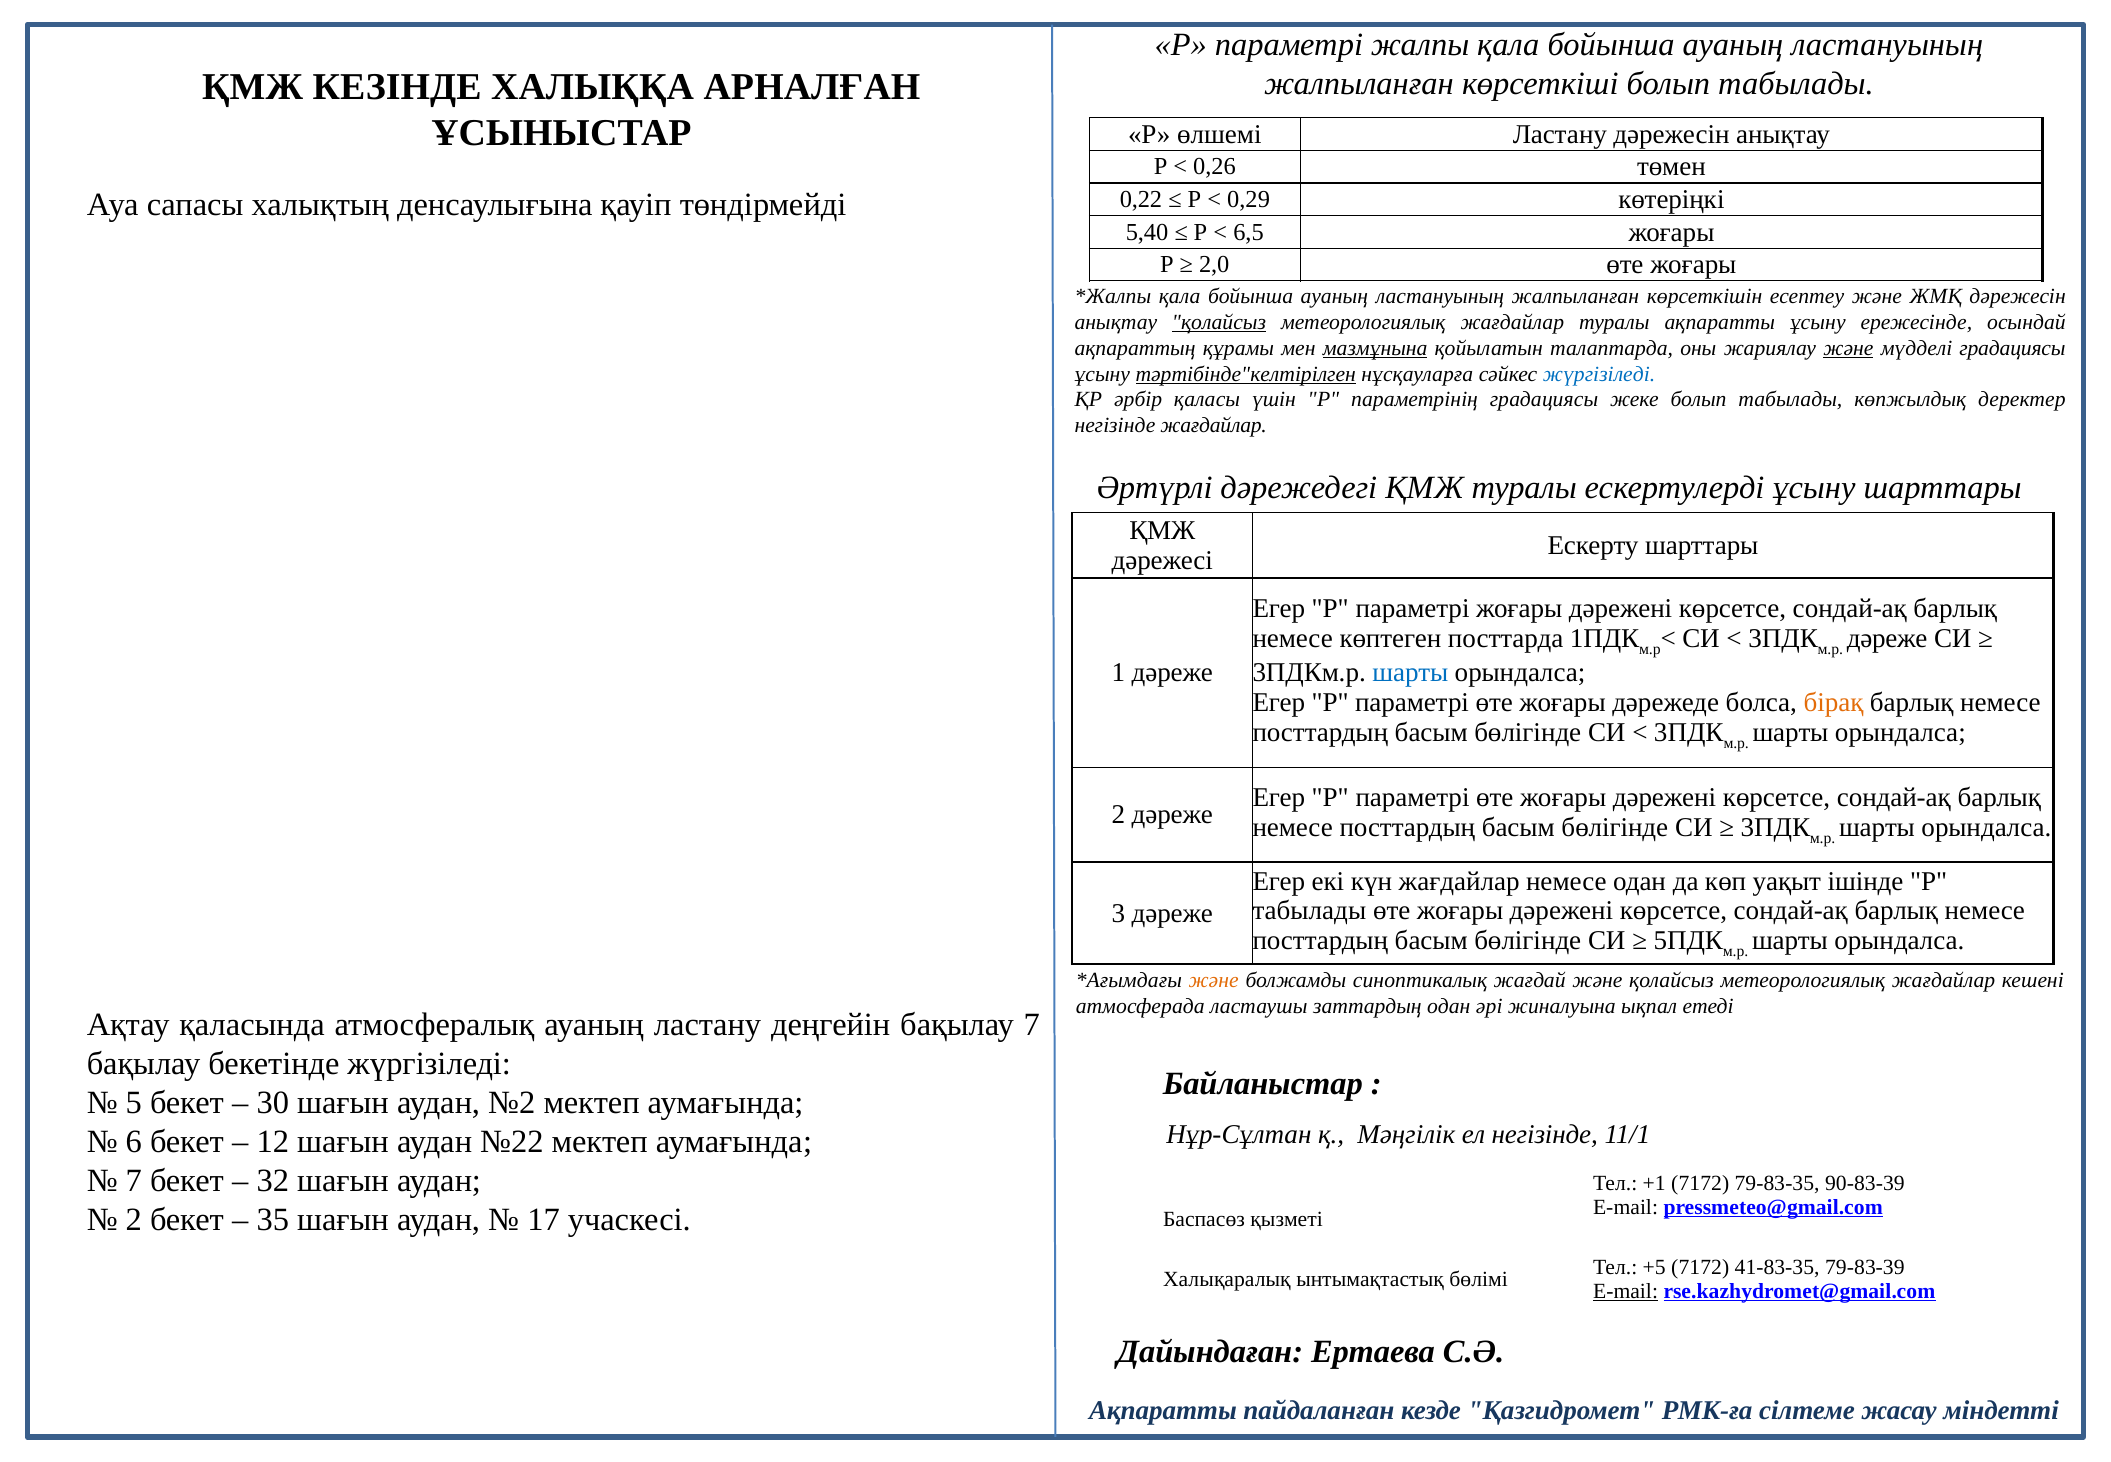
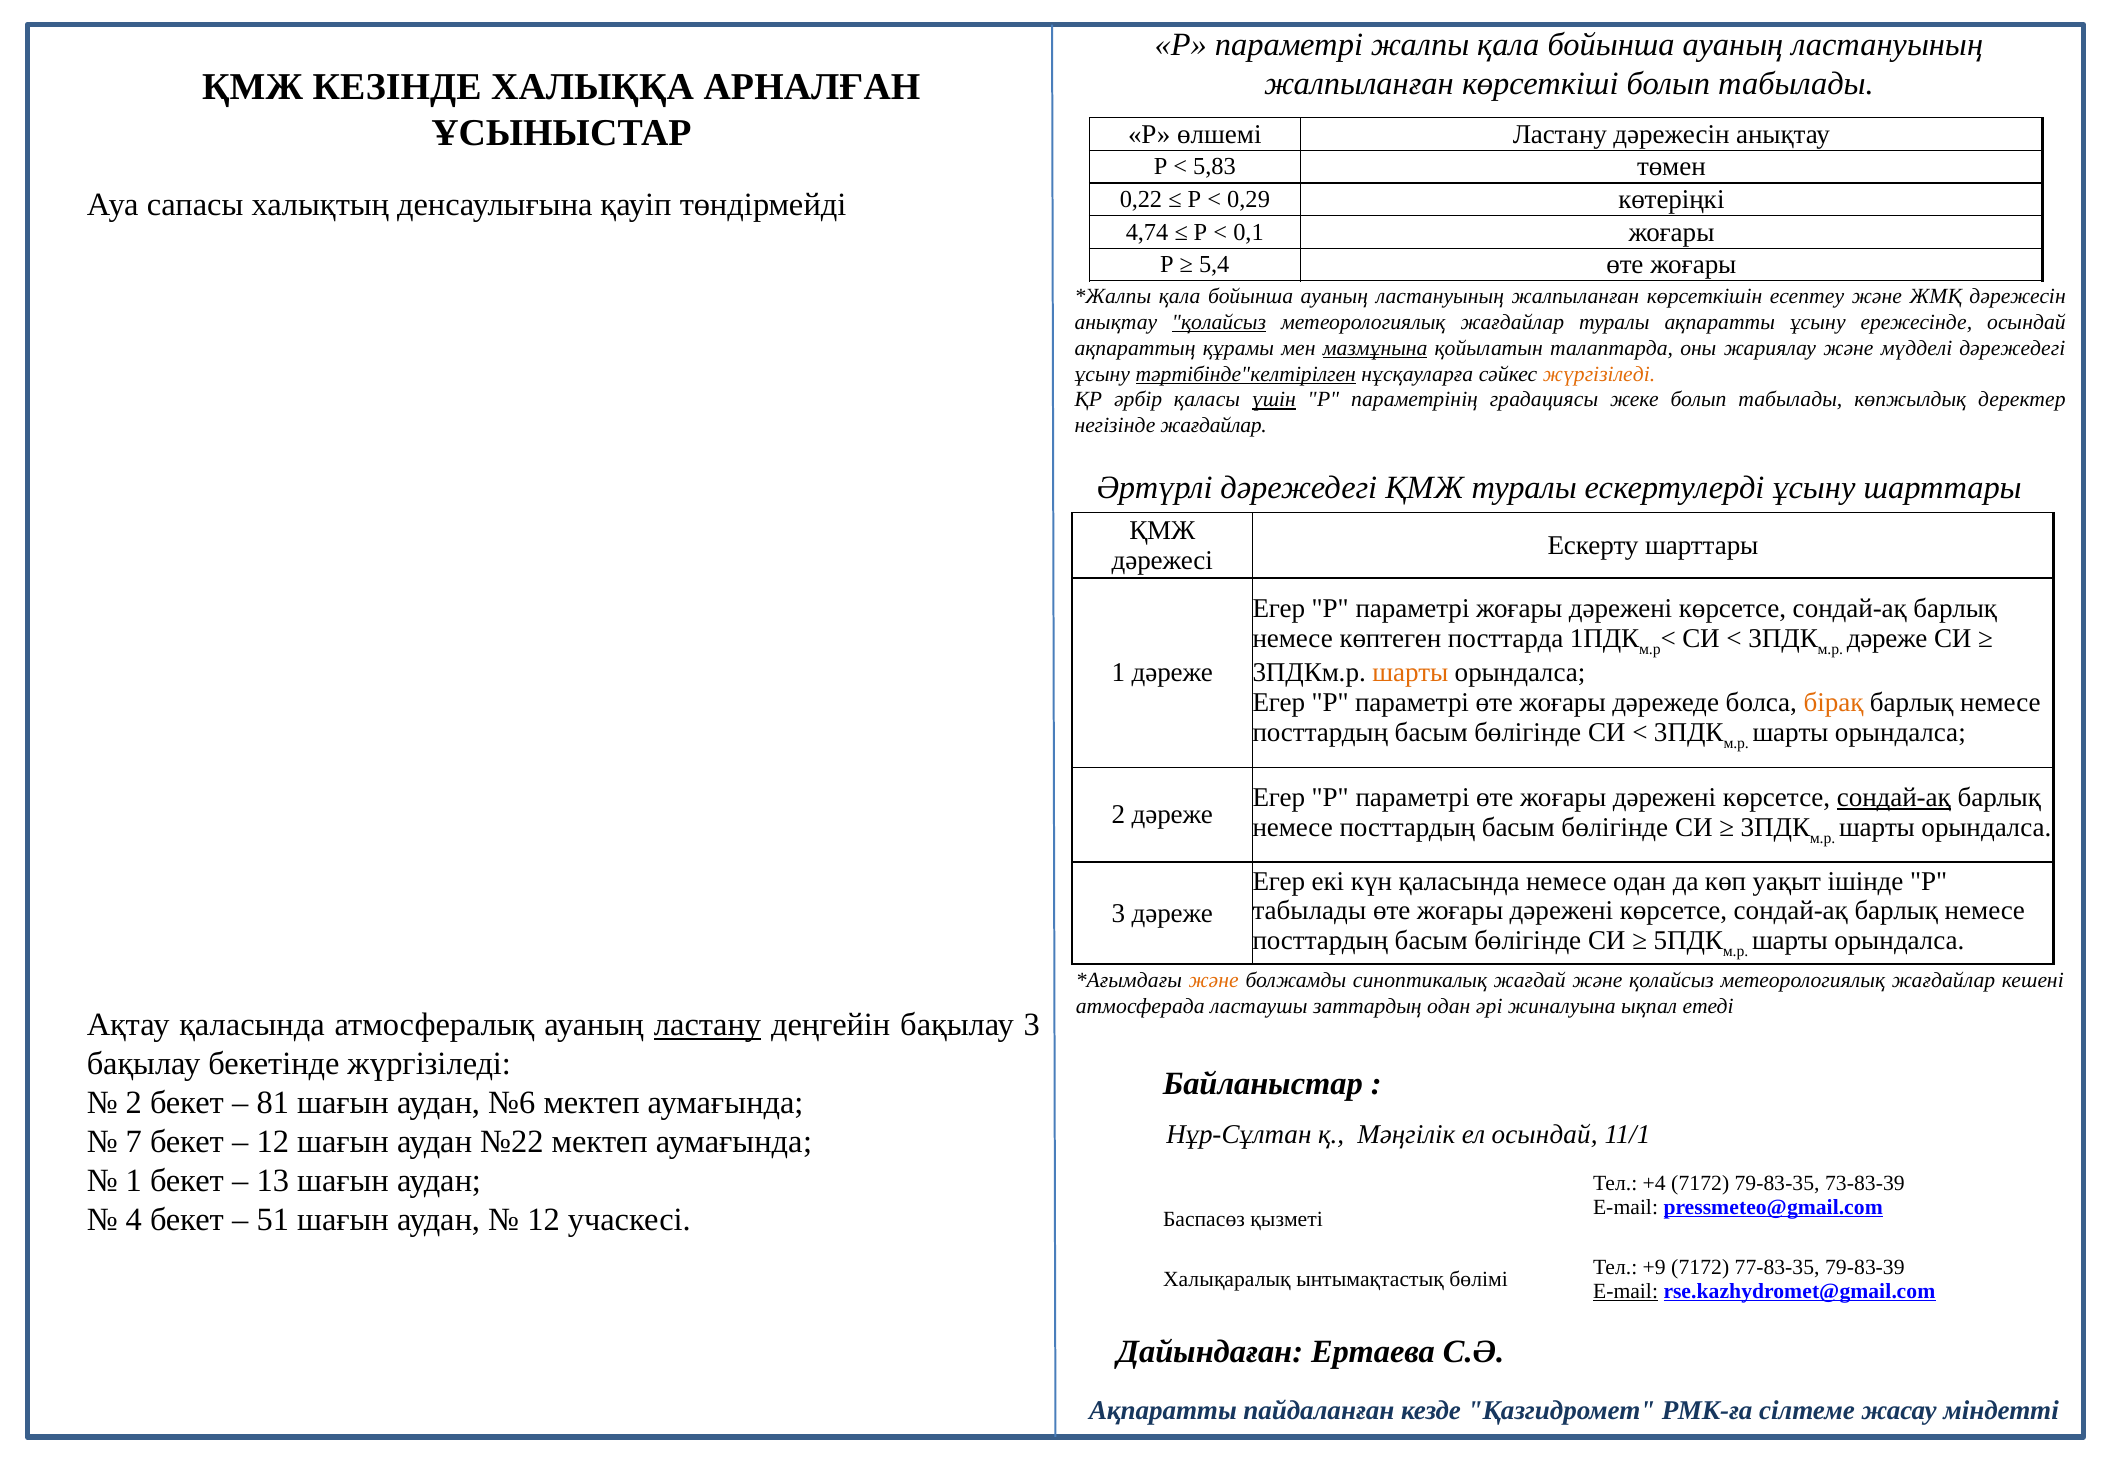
0,26: 0,26 -> 5,83 (1215, 167)
5,40: 5,40 -> 4,74 (1147, 232)
6,5: 6,5 -> 0,1 (1249, 232)
2,0: 2,0 -> 5,4 (1214, 265)
және underline: present -> none (1848, 348)
мүдделі градациясы: градациясы -> дәрежедегі (2012, 348)
жүргізіледі colour: blue -> orange (1599, 374)
үшін underline: none -> present (1274, 400)
шарты colour: blue -> orange (1410, 673)
сондай-ақ underline: none -> present (1894, 797)
күн жағдайлар: жағдайлар -> қаласында (1459, 881)
ластану underline: none -> present (708, 1024)
бақылау 7: 7 -> 3 (1032, 1024)
5: 5 -> 2 (134, 1102)
30: 30 -> 81 (273, 1102)
№2: №2 -> №6 (512, 1102)
ел негізінде: негізінде -> осындай (1545, 1134)
6: 6 -> 7 (134, 1141)
7: 7 -> 1 (134, 1180)
32: 32 -> 13 (273, 1180)
+1: +1 -> +4 (1654, 1182)
90-83-39: 90-83-39 -> 73-83-39 (1865, 1182)
2: 2 -> 4 (134, 1219)
35: 35 -> 51 (273, 1219)
17: 17 -> 12 (544, 1219)
+5: +5 -> +9 (1654, 1267)
41-83-35: 41-83-35 -> 77-83-35 (1777, 1267)
